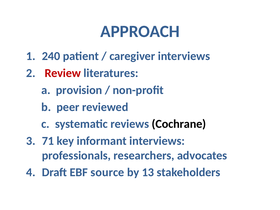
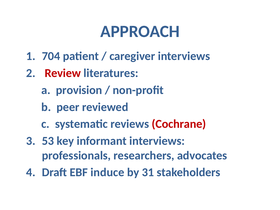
240: 240 -> 704 (51, 56)
Cochrane colour: black -> red (179, 124)
71: 71 -> 53 (48, 141)
source: source -> induce (107, 172)
13: 13 -> 31 (148, 172)
